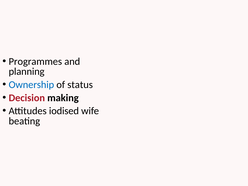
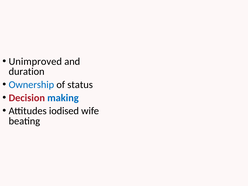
Programmes: Programmes -> Unimproved (35, 61)
planning: planning -> duration (27, 72)
making colour: black -> blue (63, 98)
